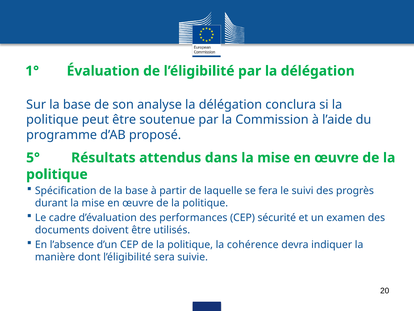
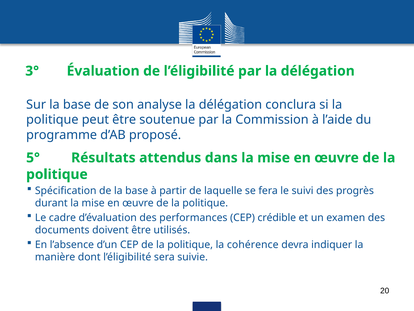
1°: 1° -> 3° (32, 71)
sécurité: sécurité -> crédible (277, 217)
